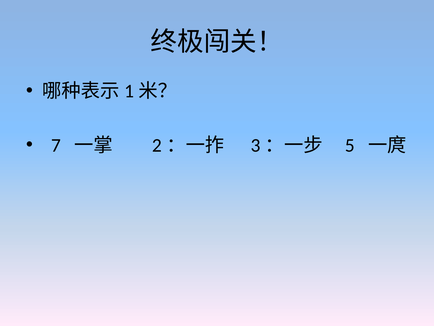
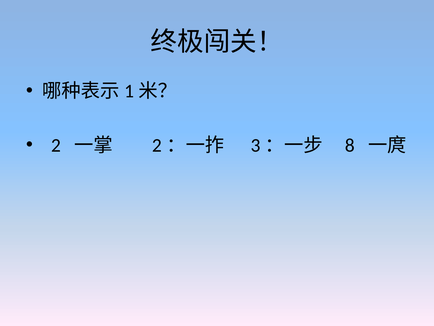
7: 7 -> 2 (56, 145)
5: 5 -> 8 (350, 145)
